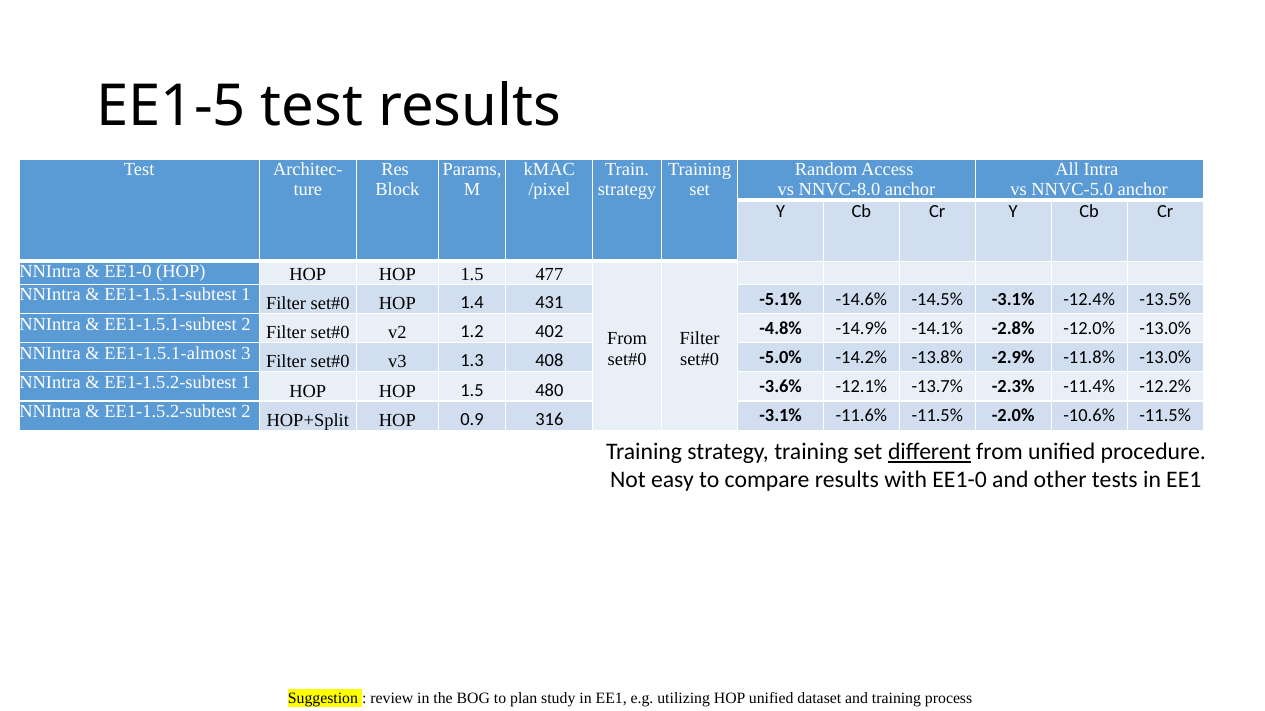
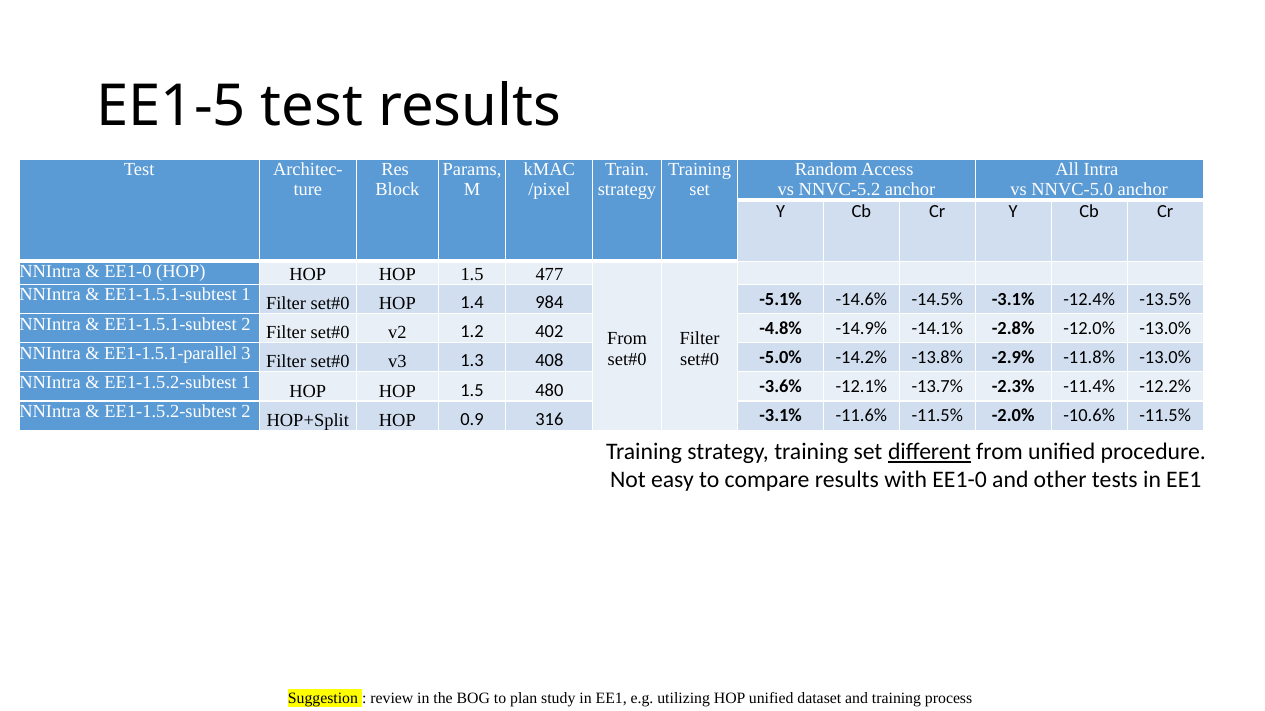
NNVC-8.0: NNVC-8.0 -> NNVC-5.2 (840, 190)
431: 431 -> 984 (549, 303)
EE1-1.5.1-almost: EE1-1.5.1-almost -> EE1-1.5.1-parallel (171, 353)
